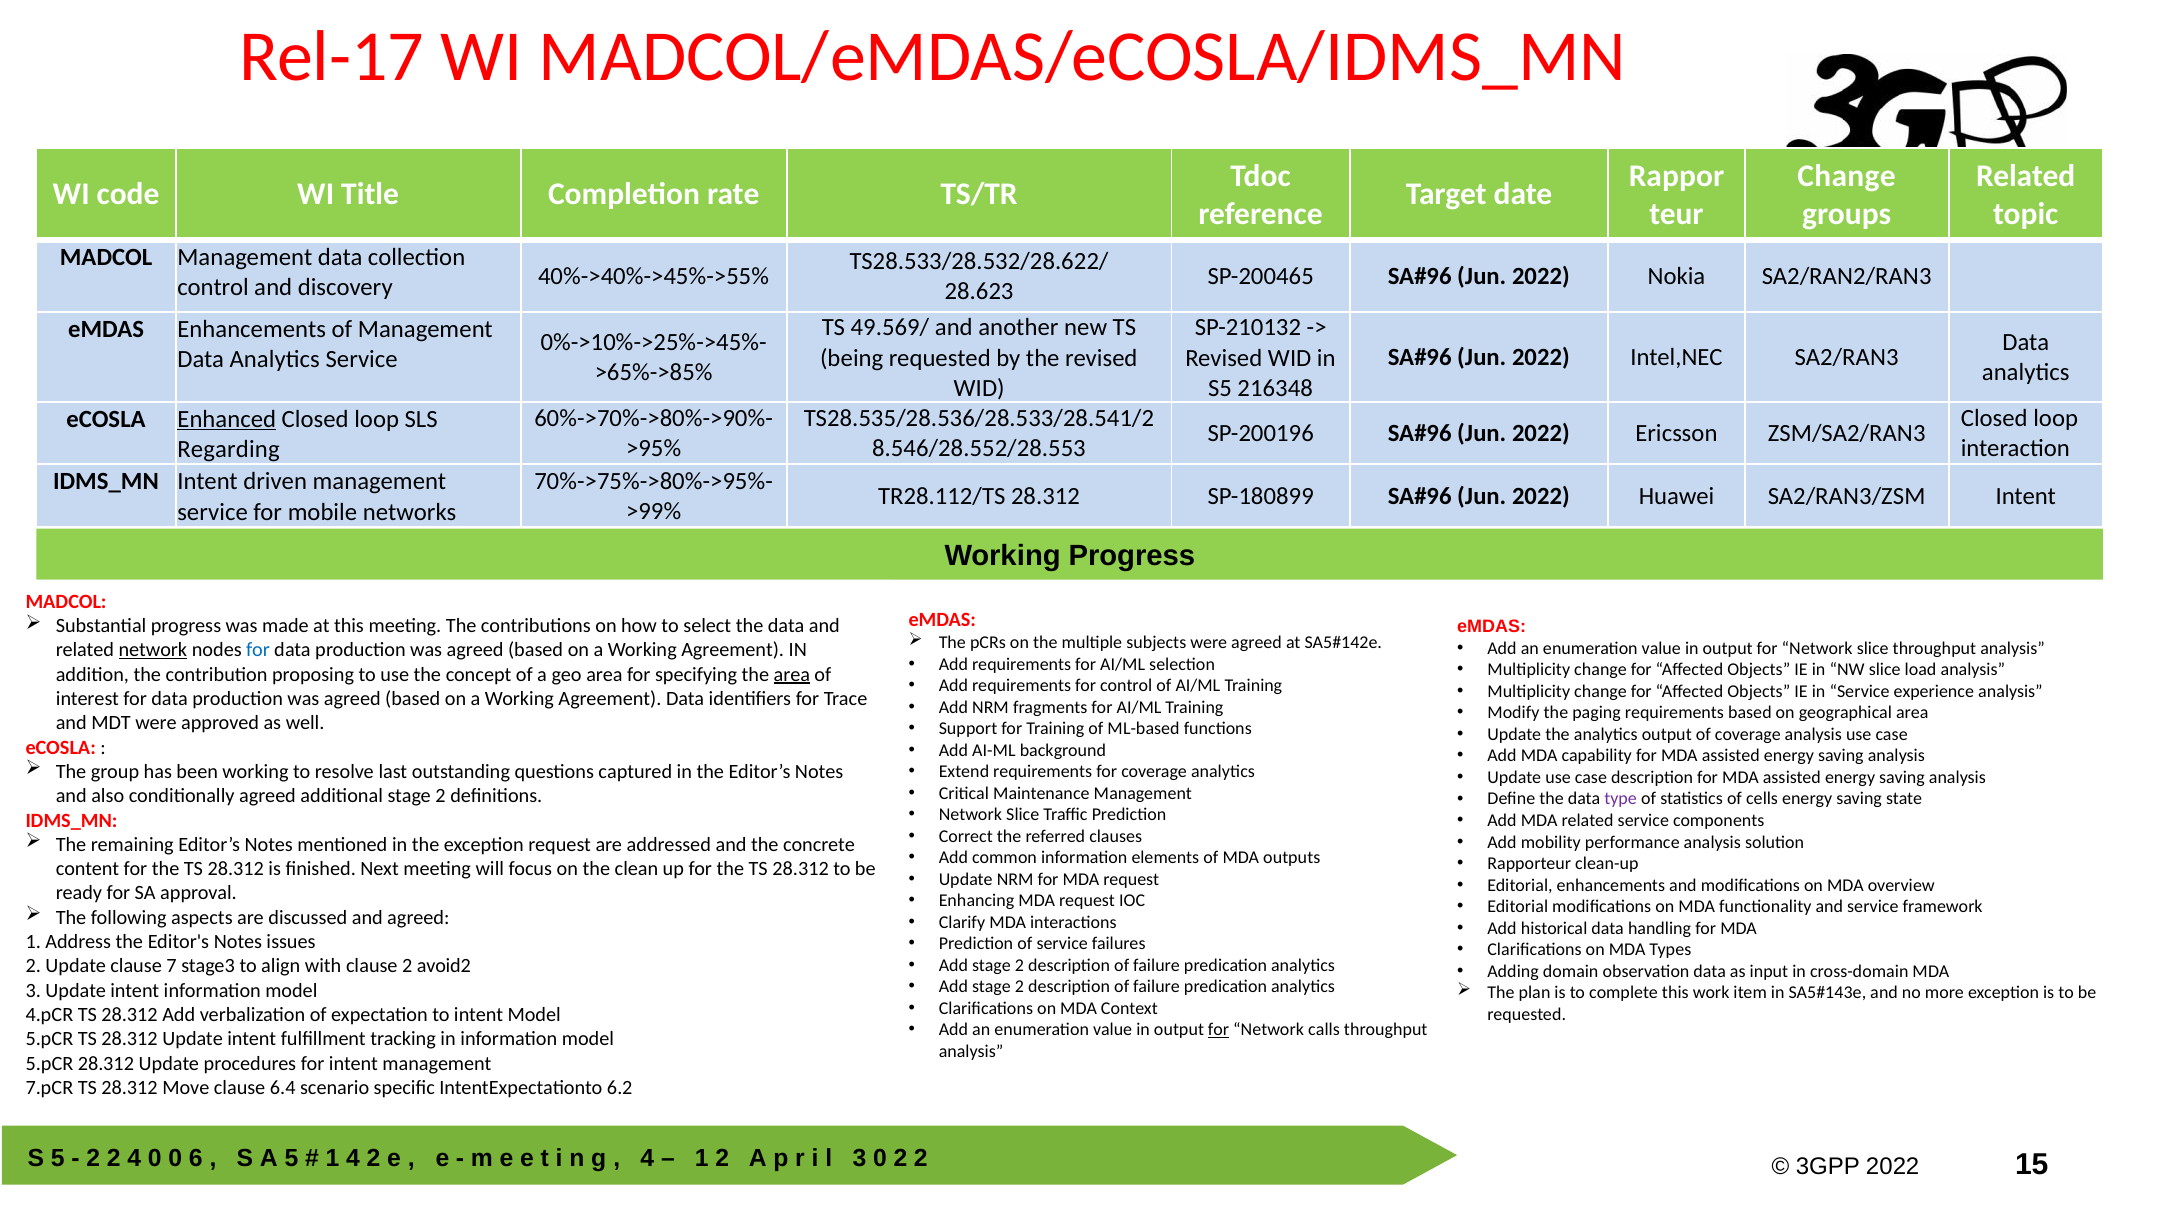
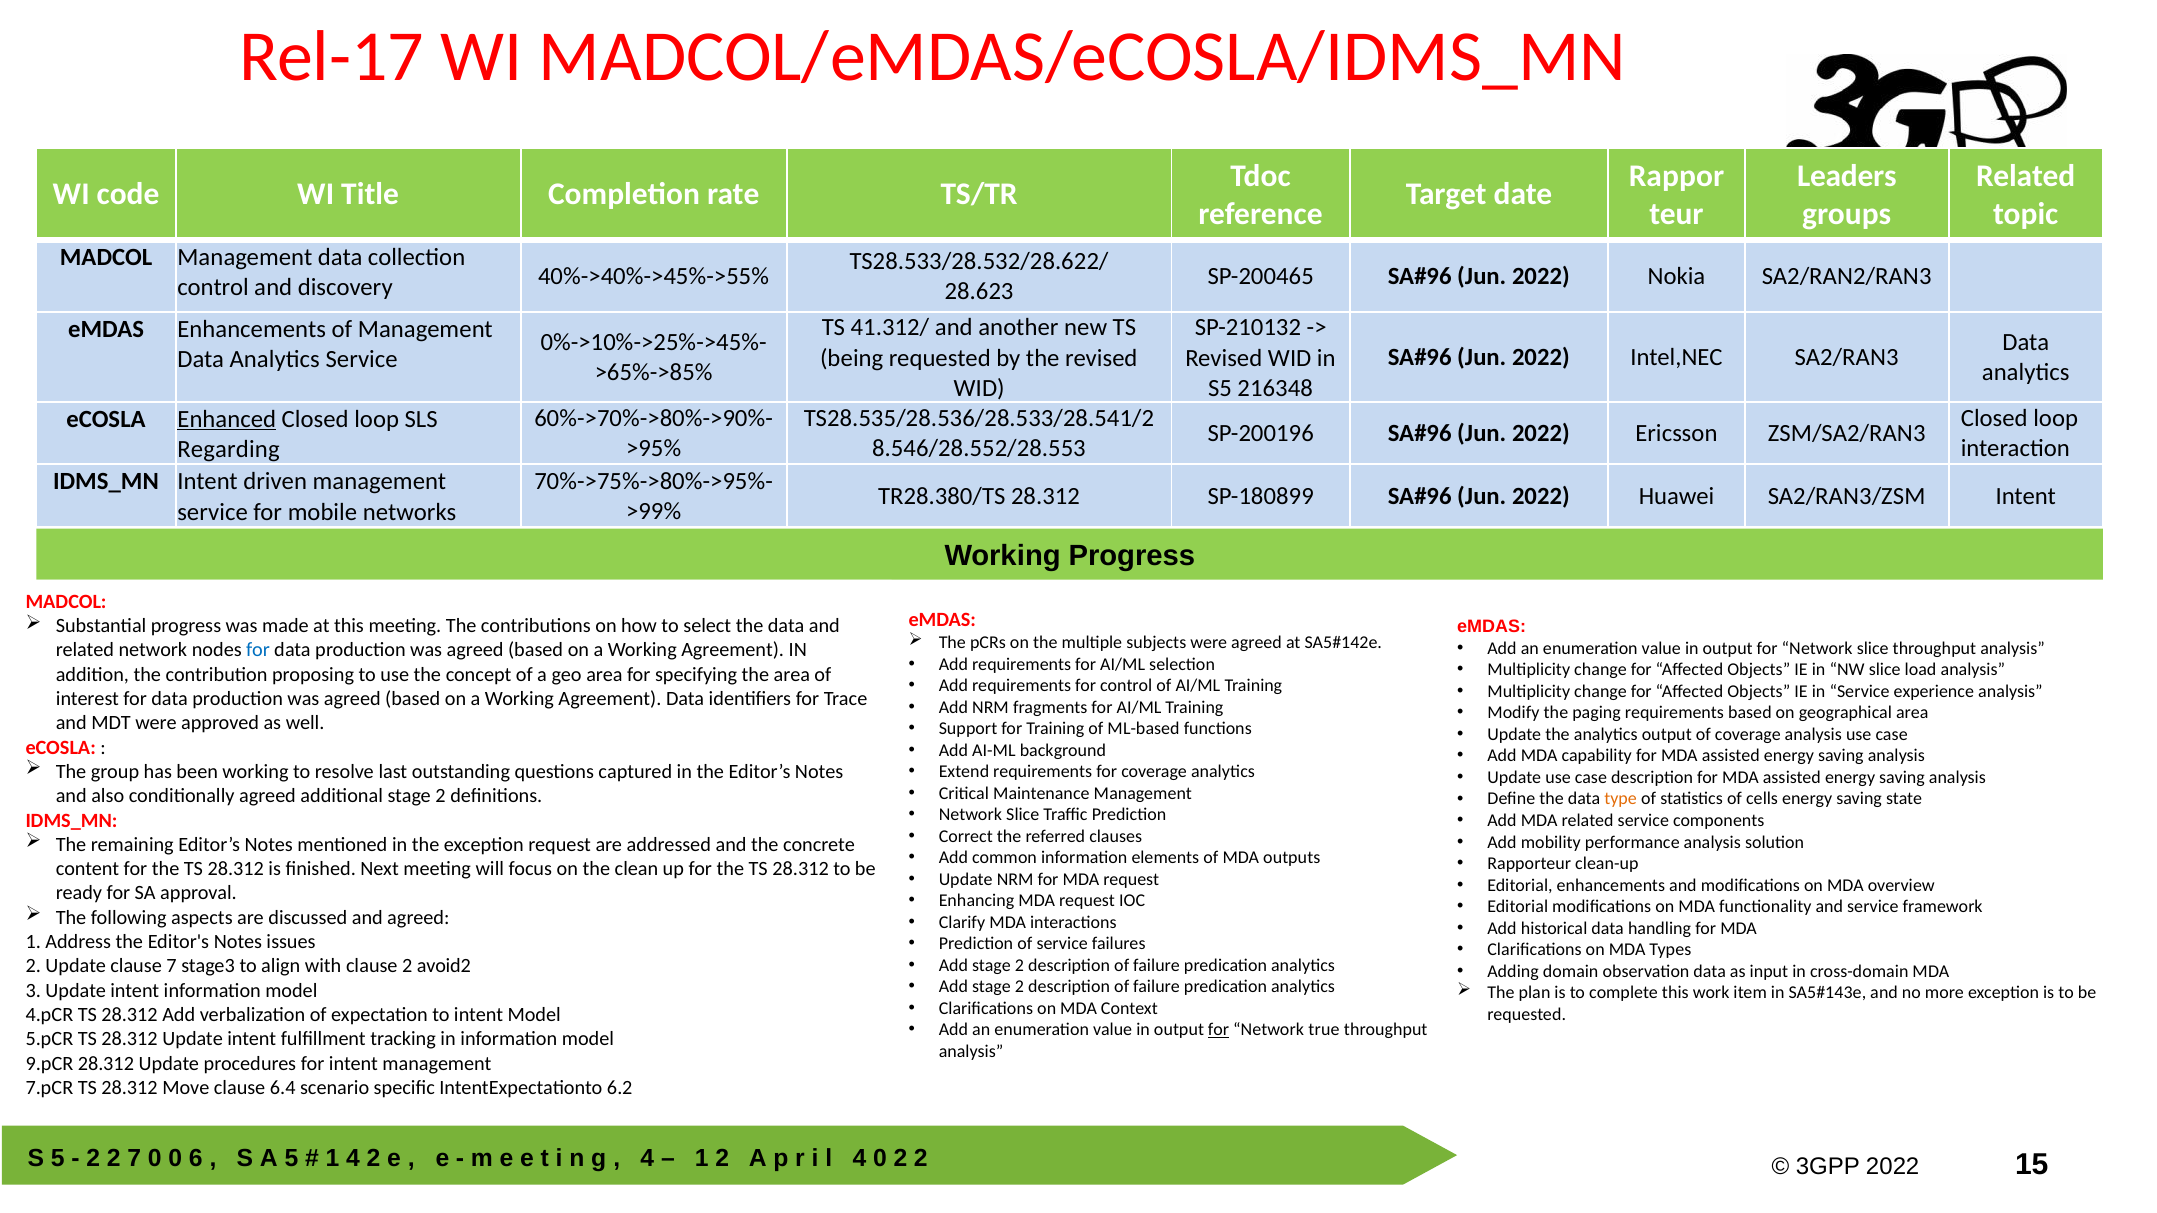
Change: Change -> Leaders (1847, 176)
49.569/: 49.569/ -> 41.312/ (890, 328)
TR28.112/TS: TR28.112/TS -> TR28.380/TS (942, 496)
network underline: present -> none (153, 650)
area underline: present -> none (792, 675)
type colour: purple -> orange (1621, 799)
calls: calls -> true (1324, 1030)
5.pCR: 5.pCR -> 9.pCR (49, 1064)
2 4: 4 -> 7 (134, 1159)
3: 3 -> 4 (859, 1159)
